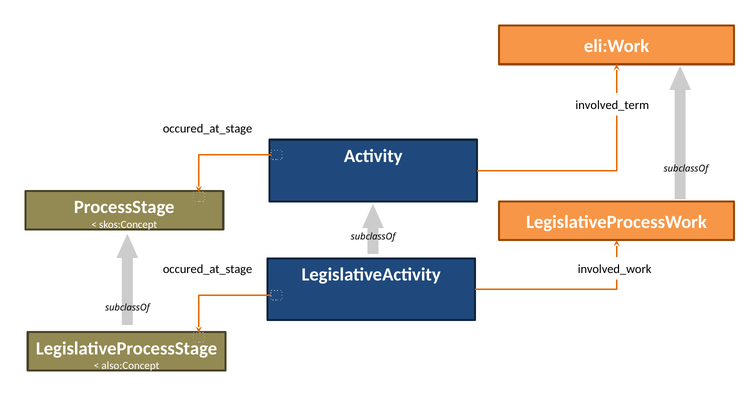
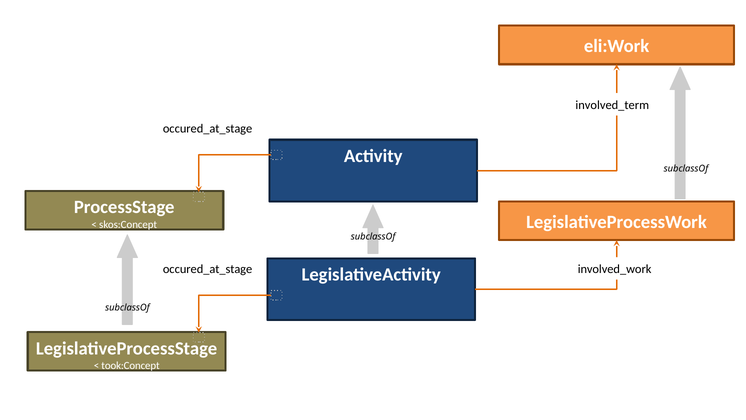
also:Concept: also:Concept -> took:Concept (131, 365)
